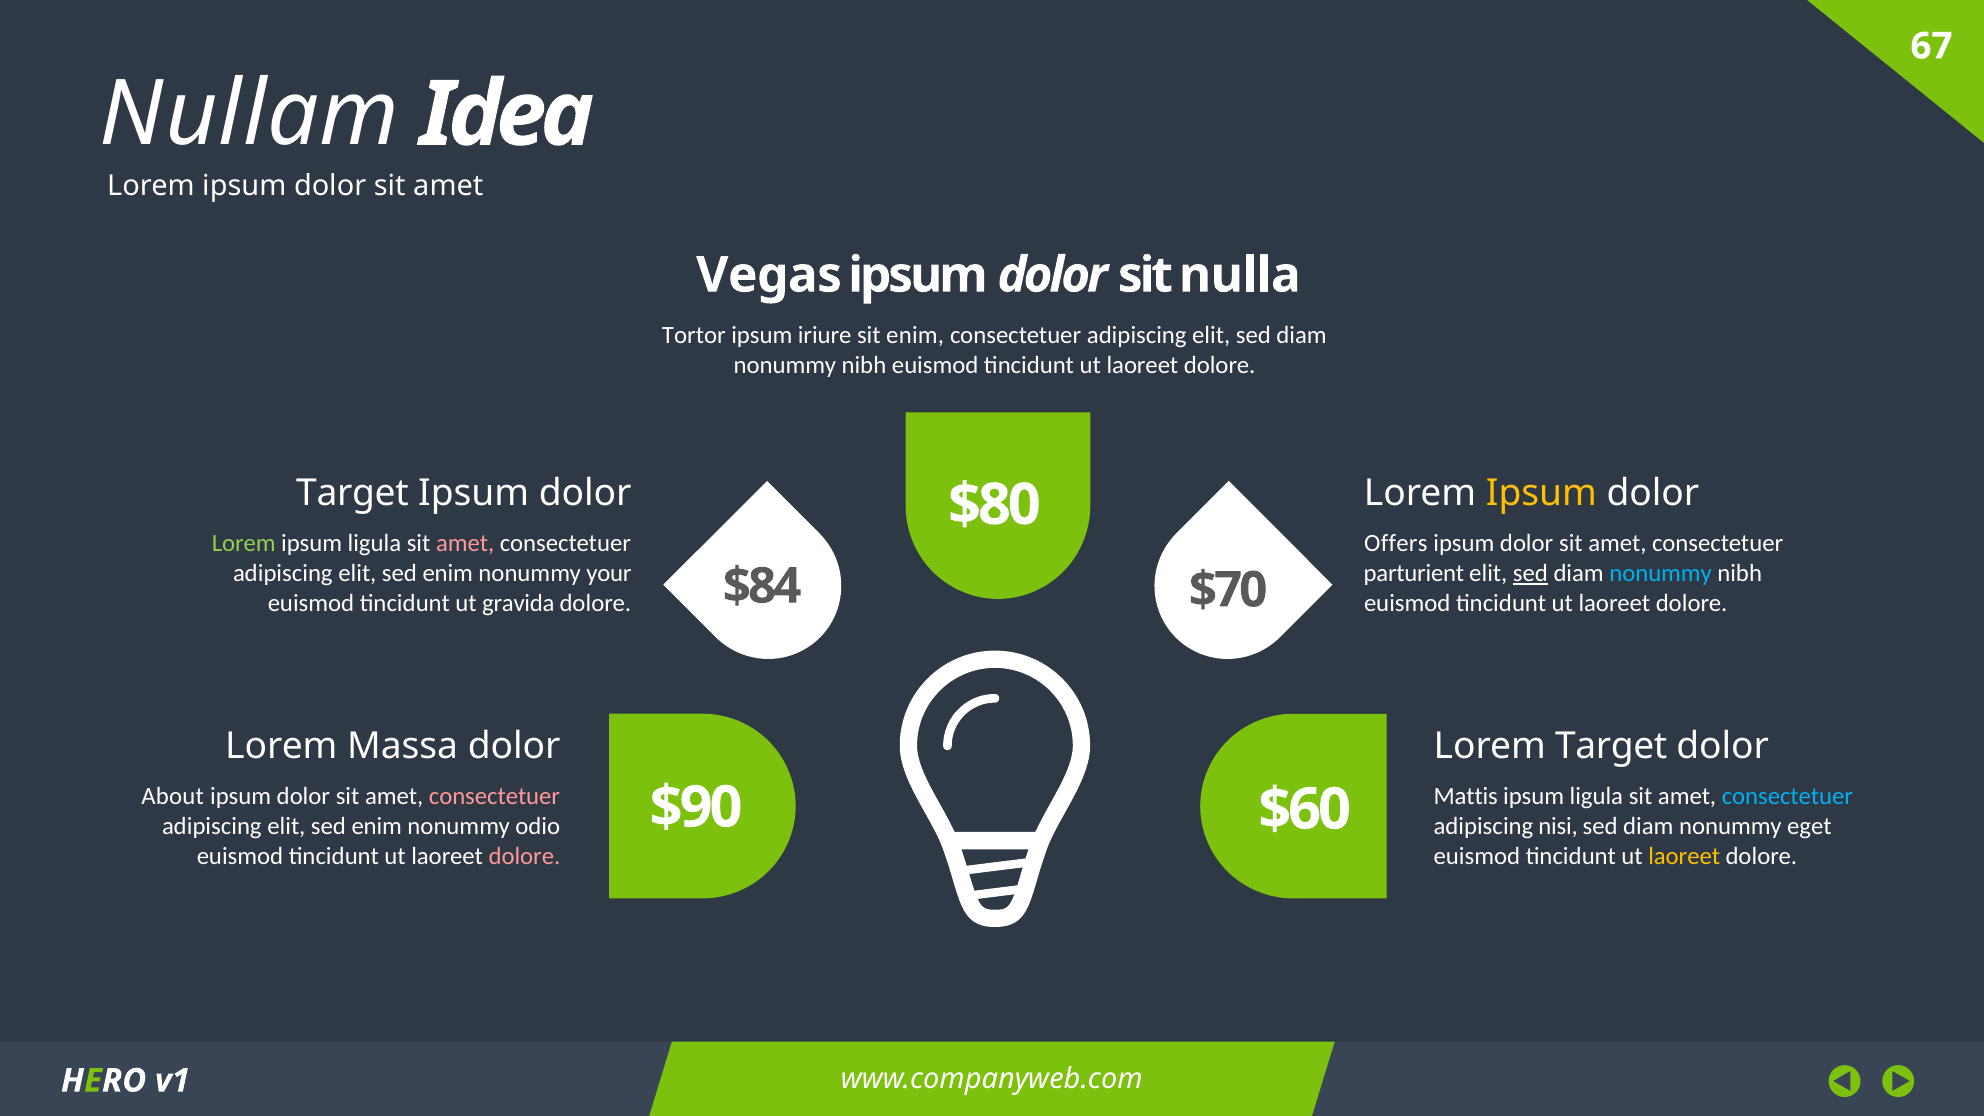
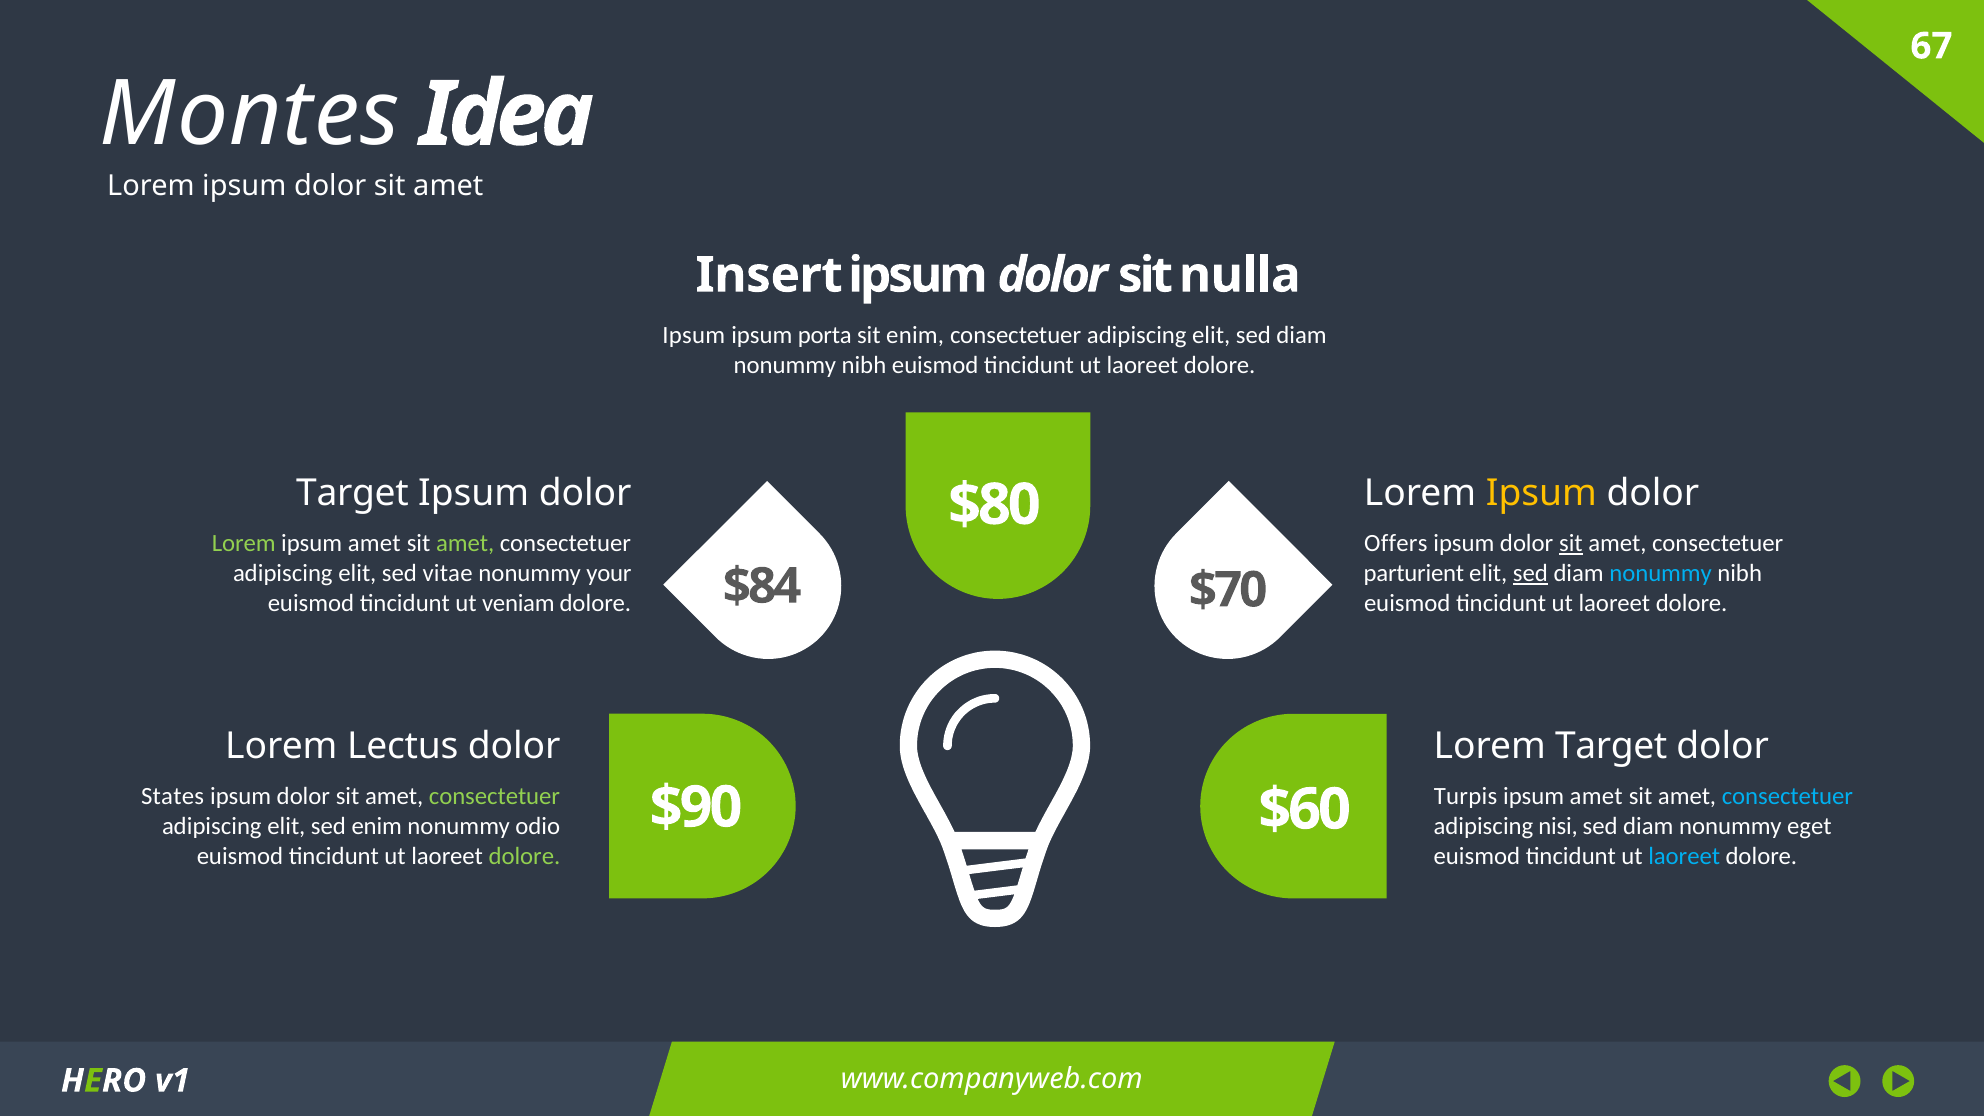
Nullam: Nullam -> Montes (250, 115)
Vegas: Vegas -> Insert (769, 275)
Tortor: Tortor -> Ipsum (694, 335)
iriure: iriure -> porta (825, 335)
ligula: ligula -> amet (374, 543)
amet colour: pink -> light green (465, 543)
sit underline: none -> present (1571, 543)
enim: enim -> vitae (448, 573)
gravida: gravida -> veniam (518, 603)
Massa: Massa -> Lectus (403, 746)
About: About -> States (173, 796)
consectetuer colour: pink -> light green (494, 796)
Mattis: Mattis -> Turpis (1466, 796)
ligula: ligula -> amet (1596, 796)
dolore colour: pink -> light green (524, 856)
laoreet colour: yellow -> light blue (1684, 856)
